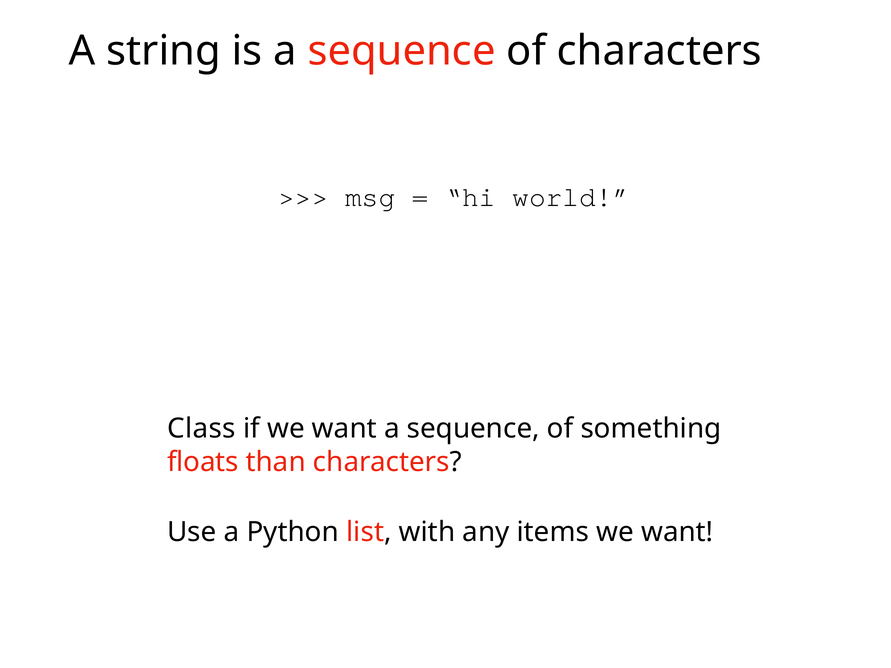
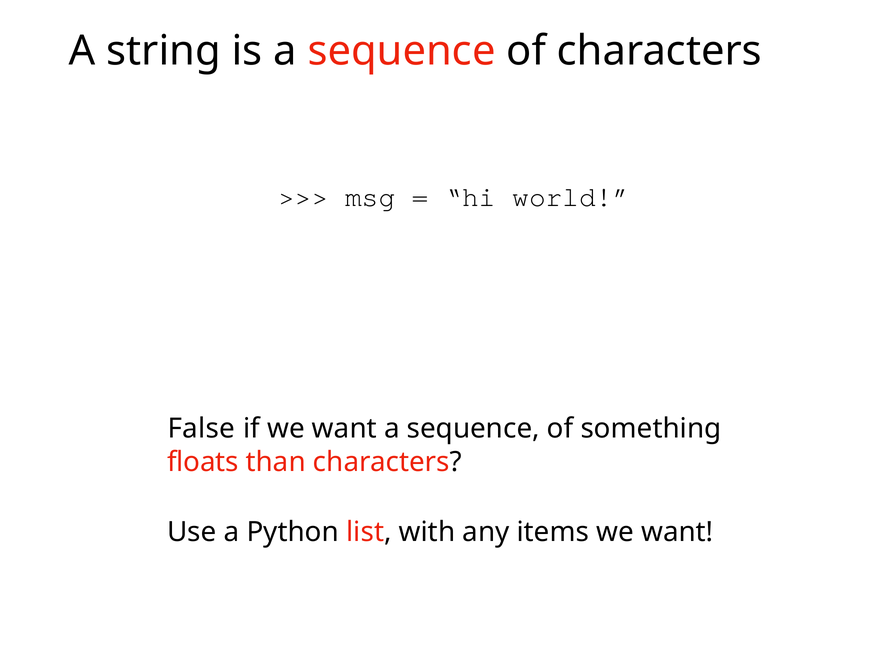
Class: Class -> False (201, 429)
